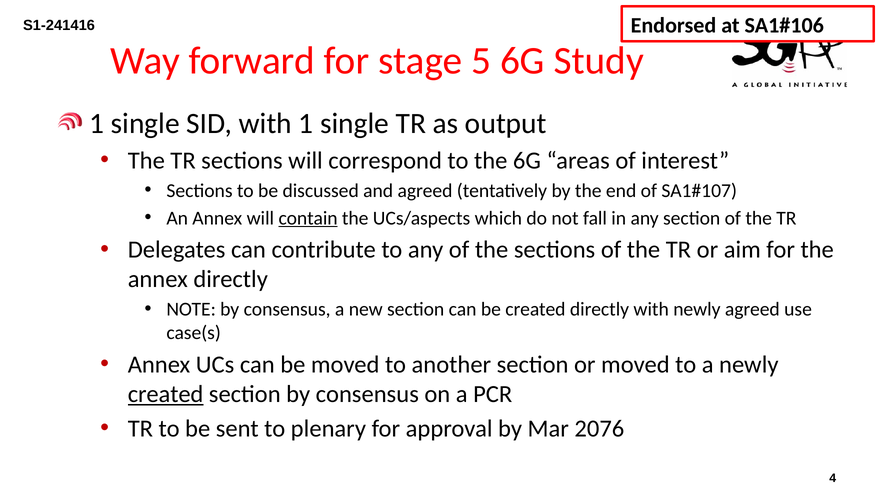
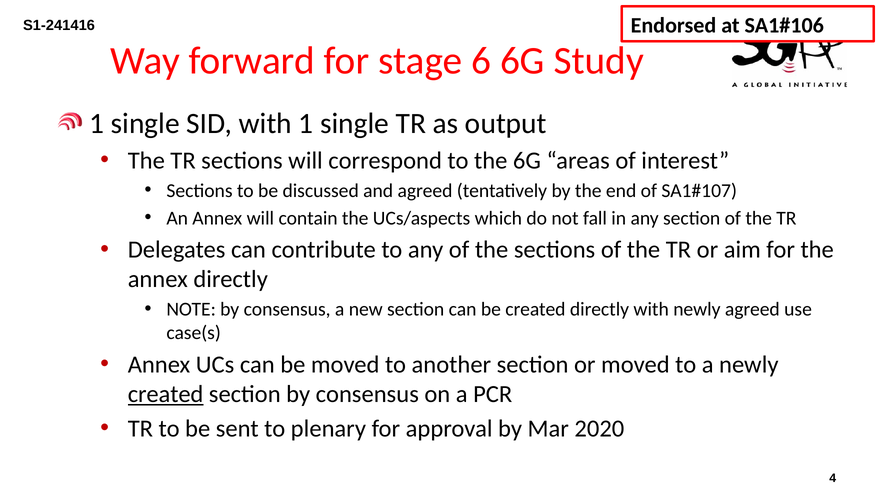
5: 5 -> 6 (481, 61)
contain underline: present -> none (308, 218)
2076: 2076 -> 2020 (599, 429)
